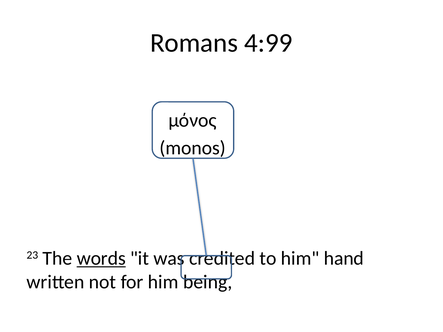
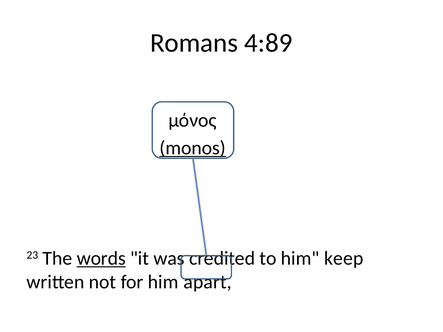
4:99: 4:99 -> 4:89 (268, 43)
monos underline: none -> present (193, 148)
hand: hand -> keep (344, 258)
being: being -> apart (208, 282)
